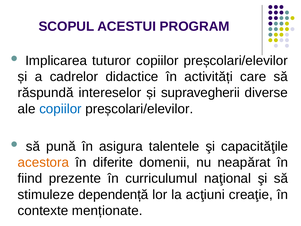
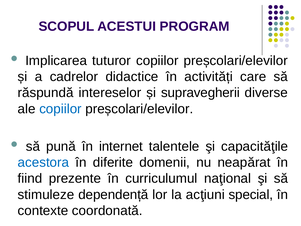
asigura: asigura -> internet (121, 146)
acestora colour: orange -> blue (43, 162)
creaţie: creaţie -> special (251, 194)
menționate: menționate -> coordonată (107, 210)
